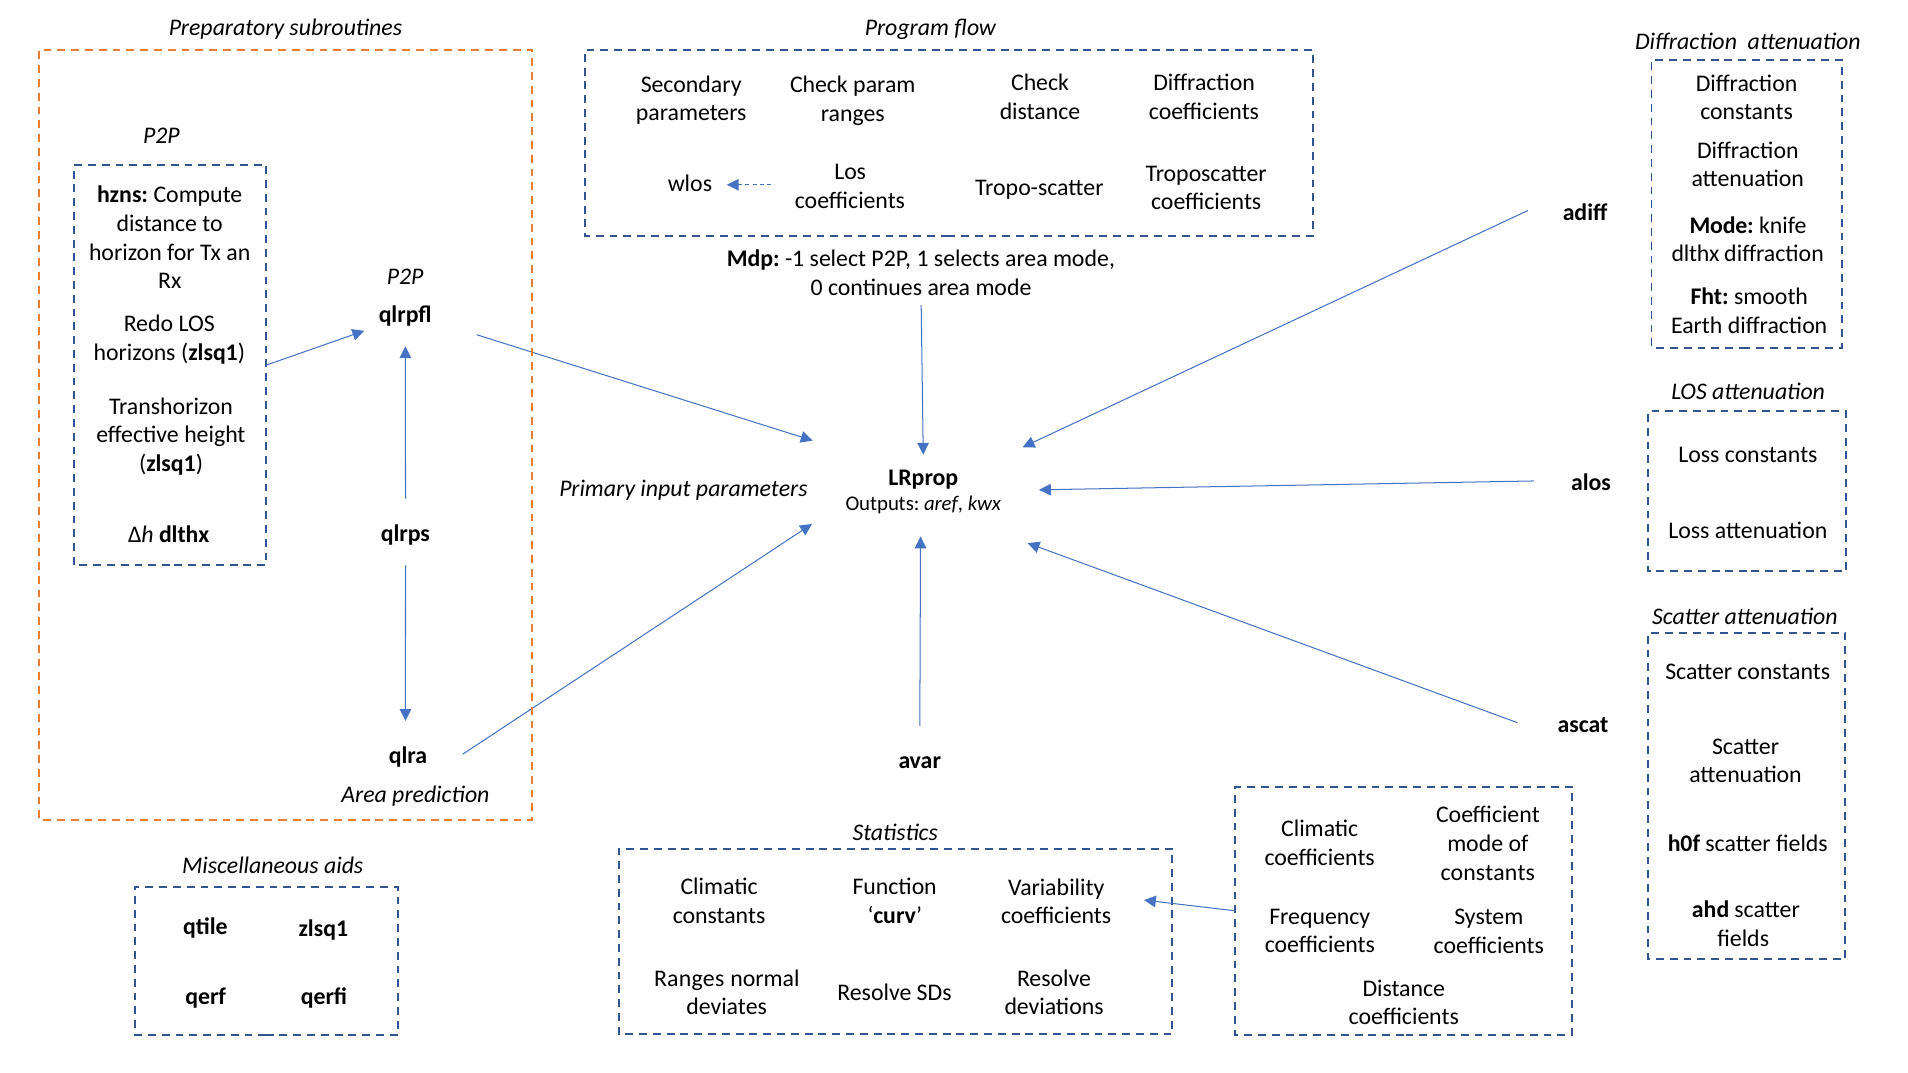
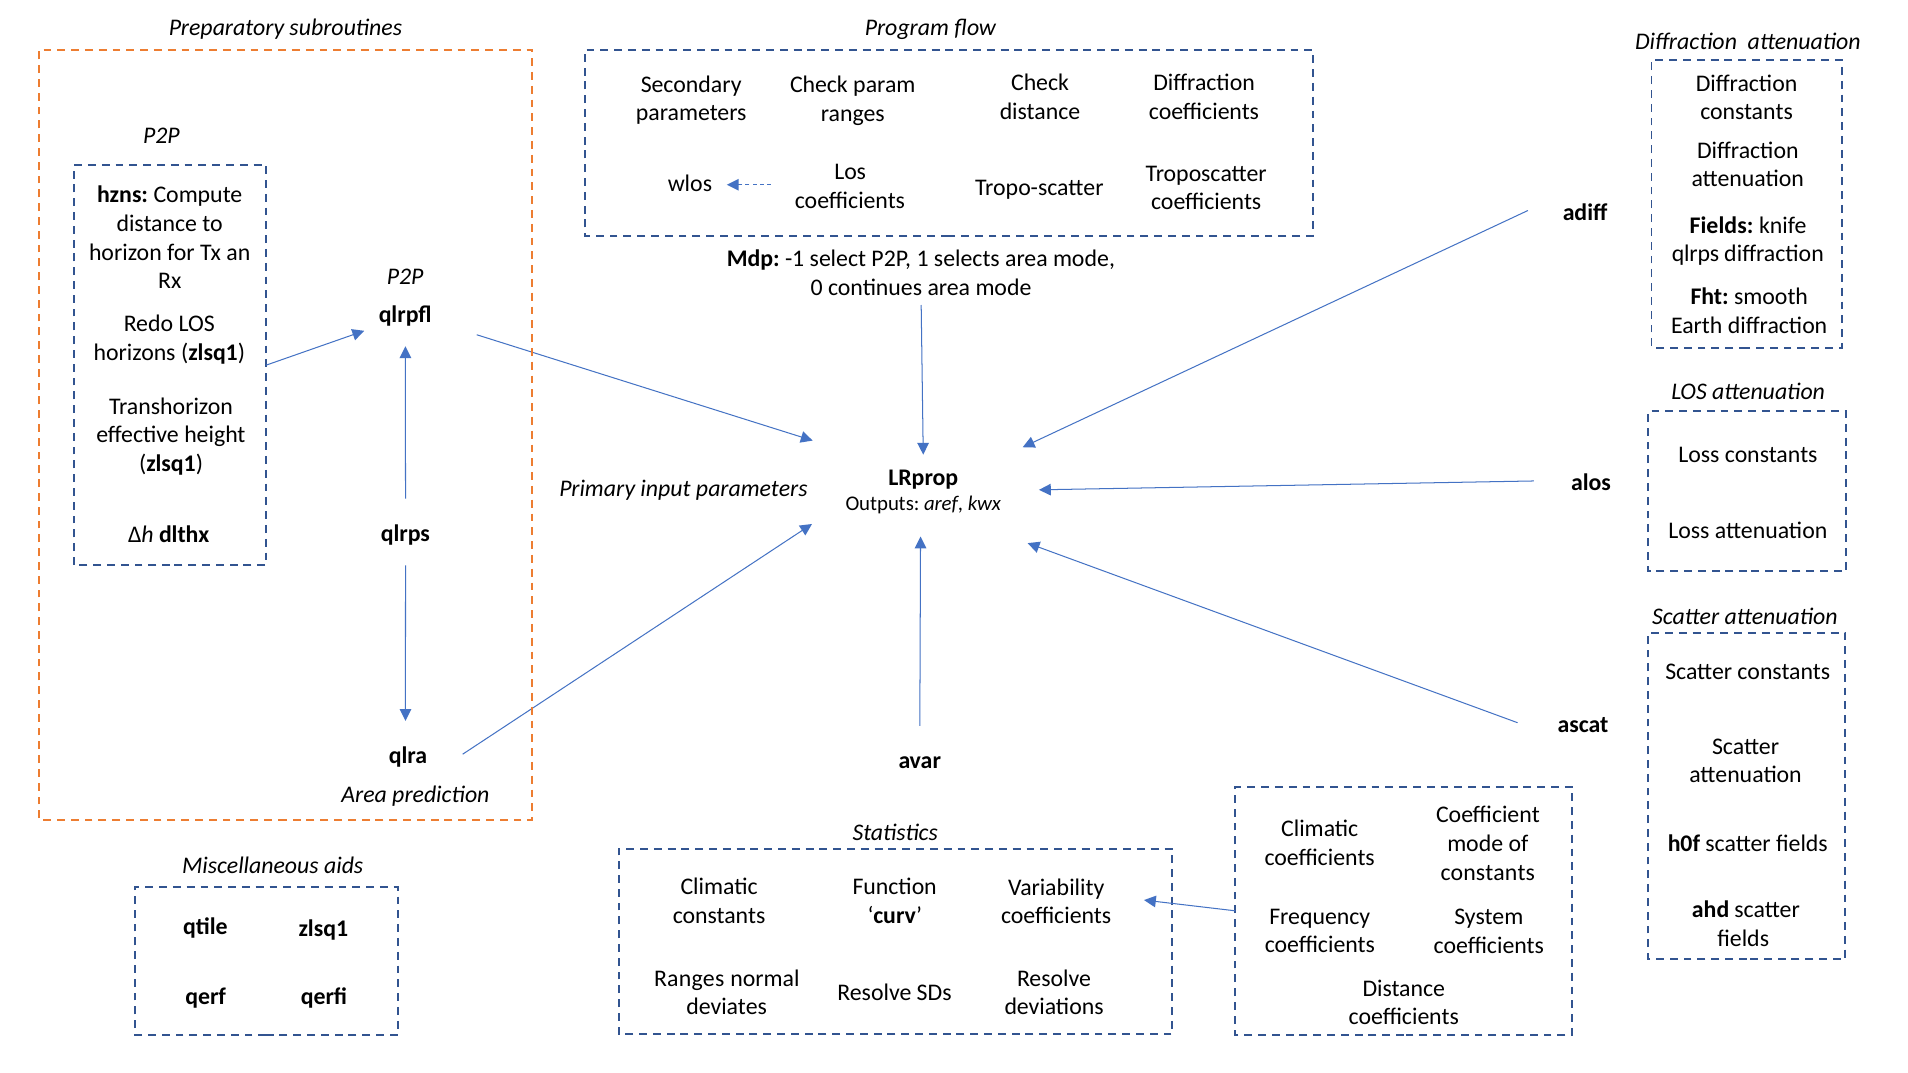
Mode: Mode -> Fields (1722, 225)
dlthx: dlthx -> qlrps (1696, 254)
